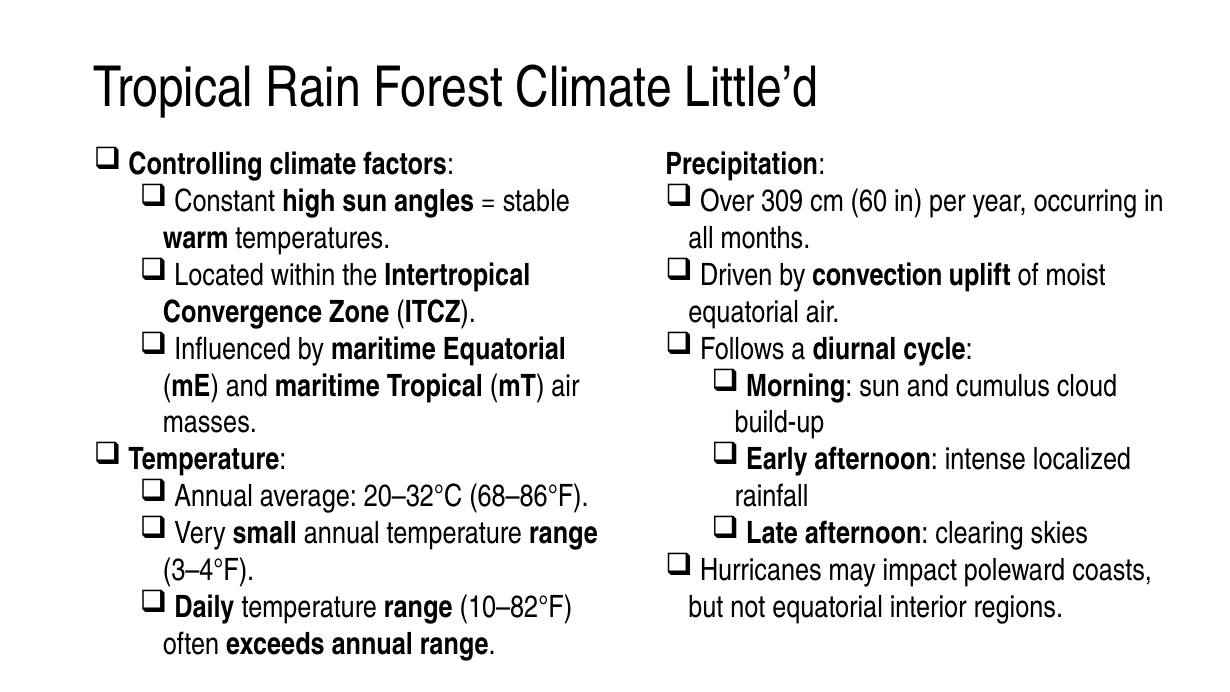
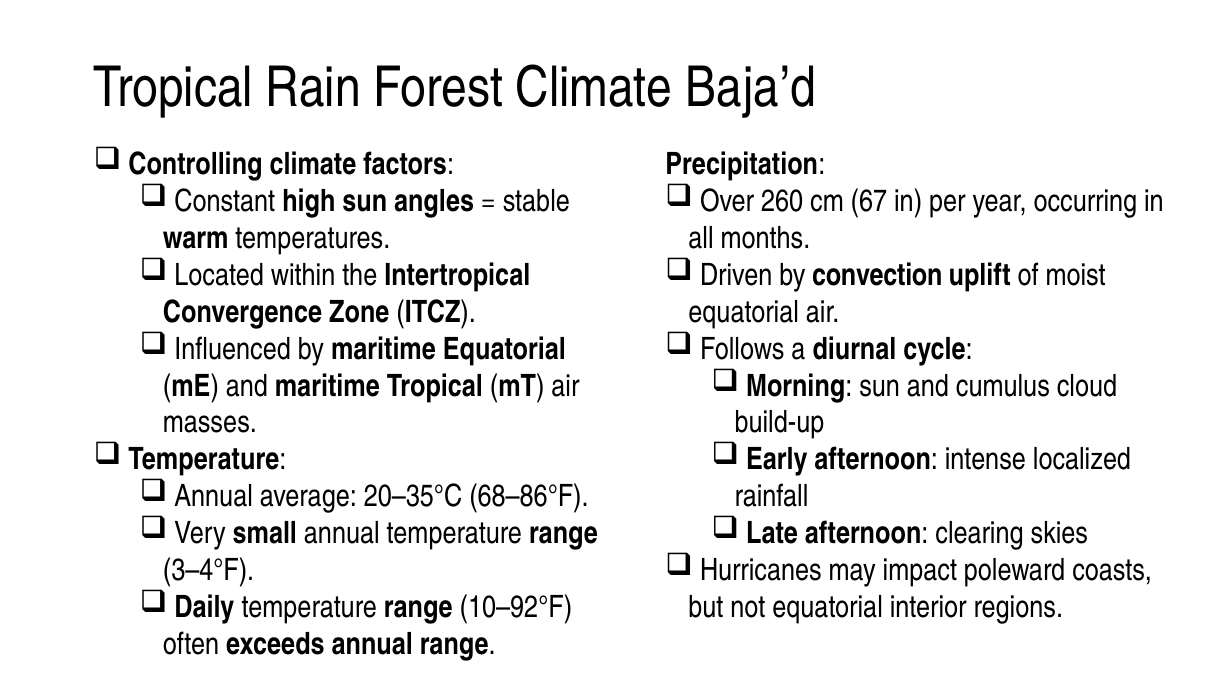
Little’d: Little’d -> Baja’d (751, 88)
309: 309 -> 260 (782, 201)
60: 60 -> 67 (869, 201)
20–32°C: 20–32°C -> 20–35°C (413, 497)
10–82°F: 10–82°F -> 10–92°F (516, 607)
